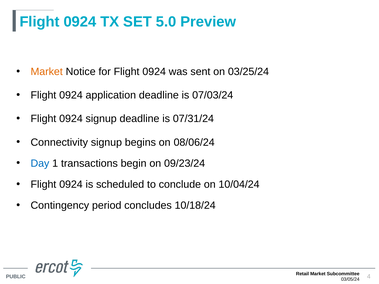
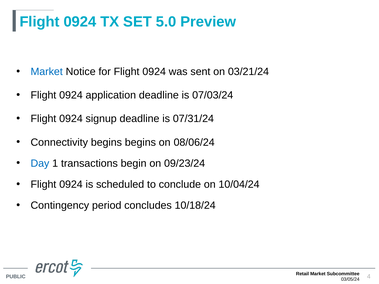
Market colour: orange -> blue (47, 72)
03/25/24: 03/25/24 -> 03/21/24 (248, 72)
Connectivity signup: signup -> begins (106, 142)
